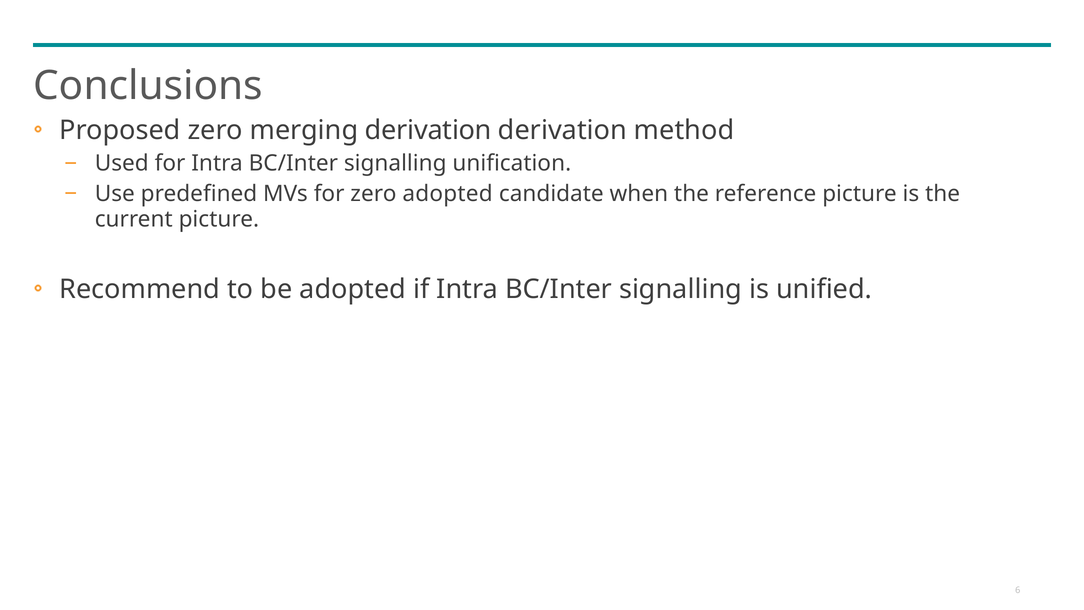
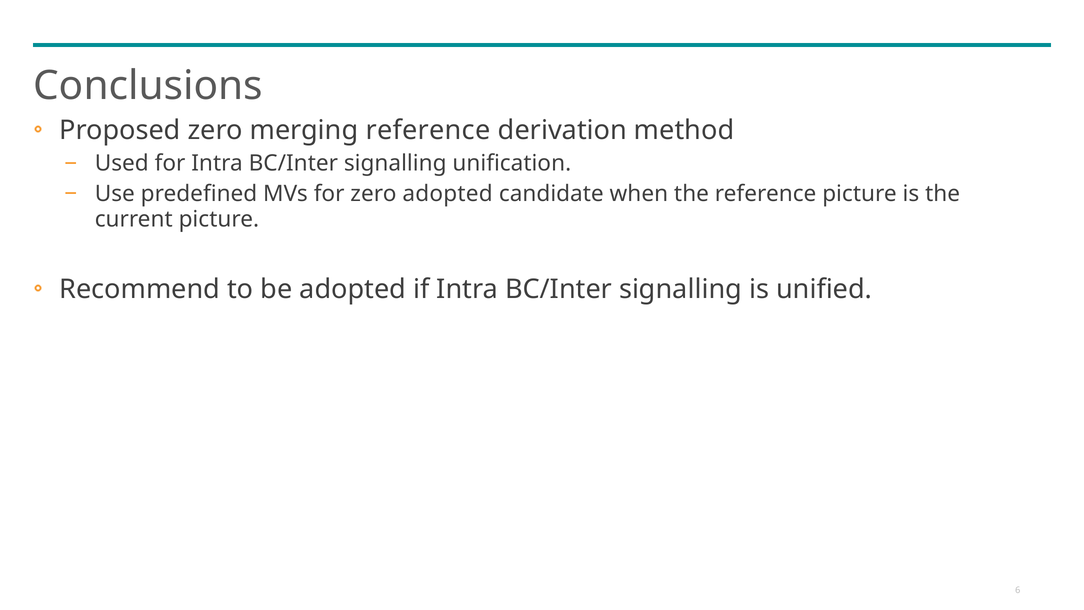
merging derivation: derivation -> reference (428, 131)
